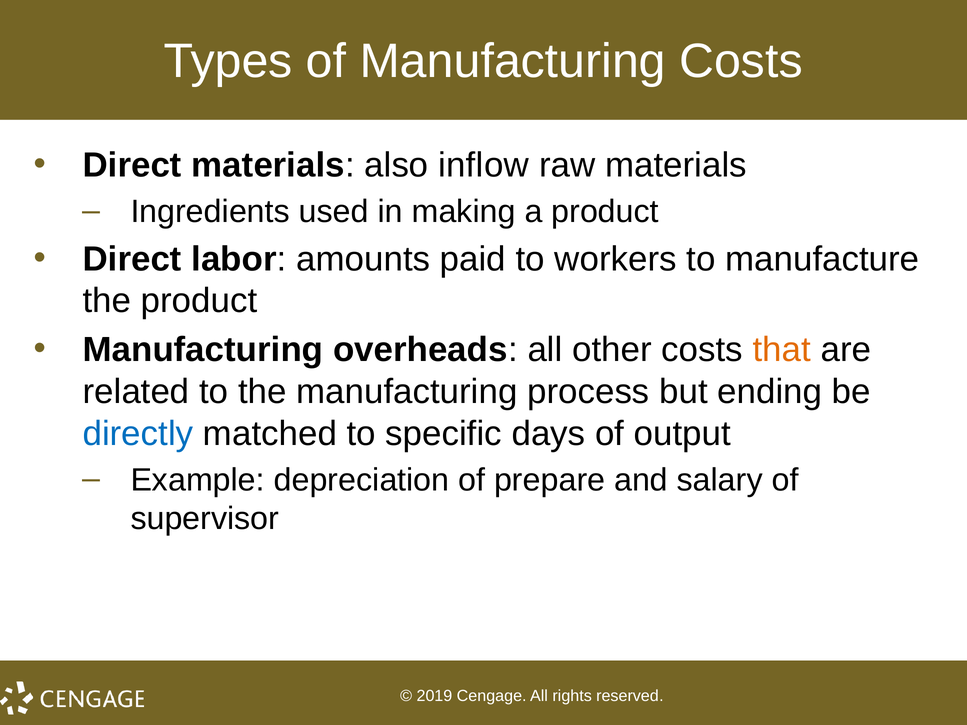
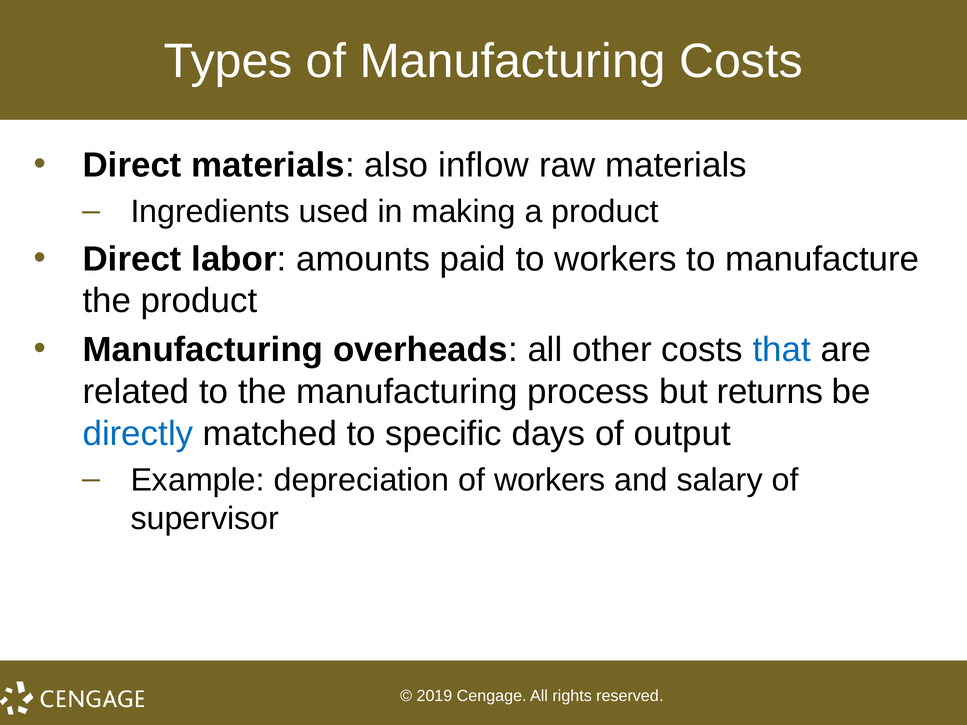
that colour: orange -> blue (782, 350)
ending: ending -> returns (770, 392)
of prepare: prepare -> workers (550, 480)
